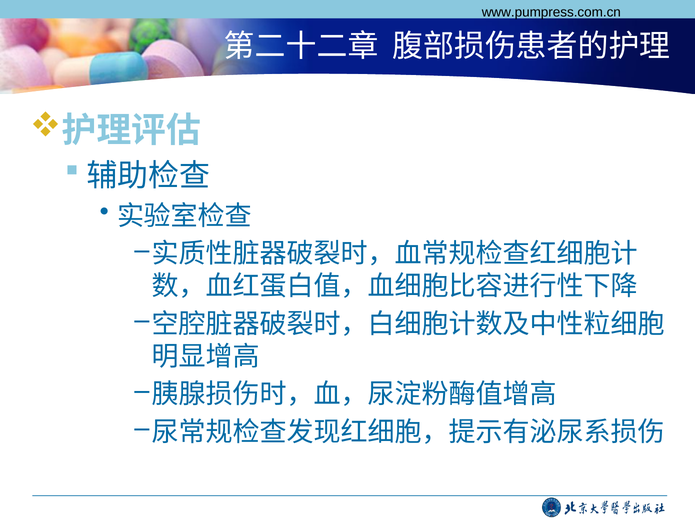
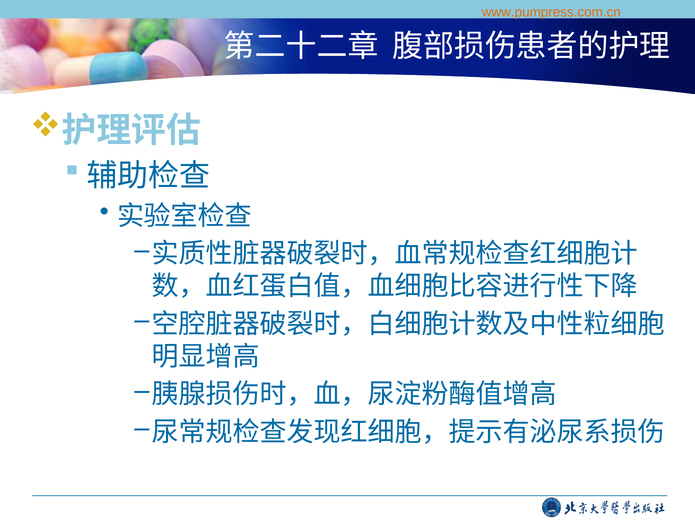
www.pumpress.com.cn colour: black -> orange (551, 12)
